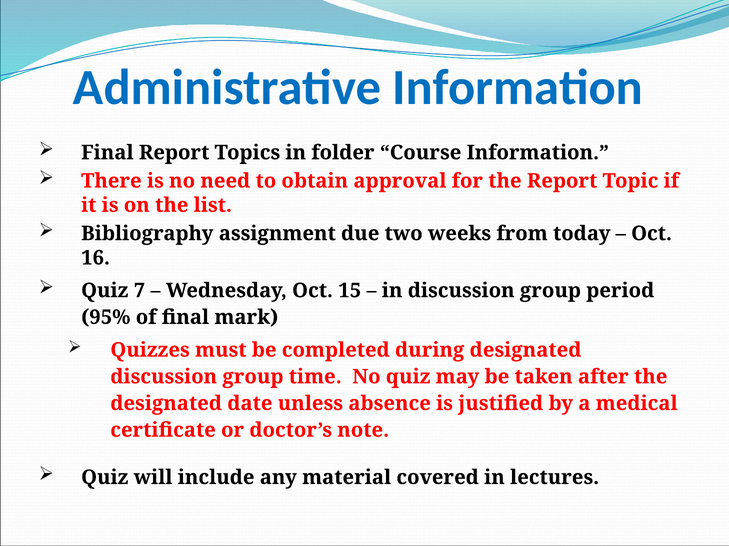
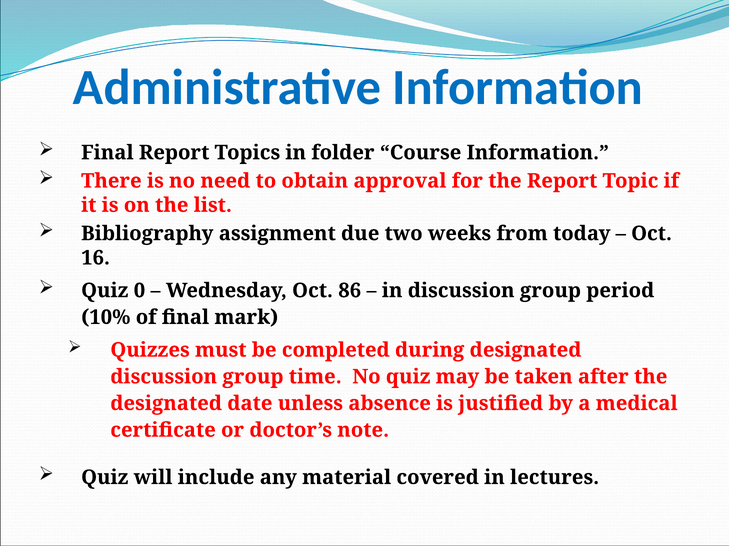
7: 7 -> 0 (139, 291)
15: 15 -> 86 (350, 291)
95%: 95% -> 10% (106, 318)
